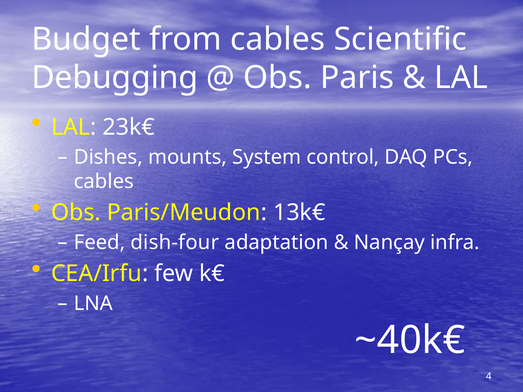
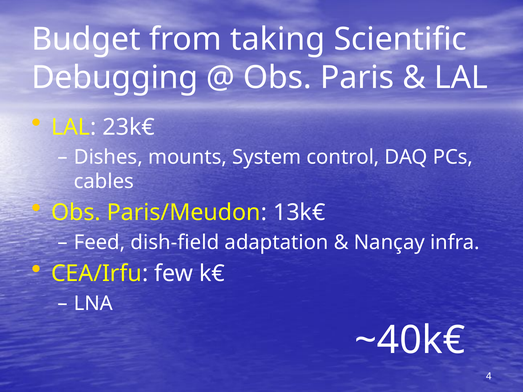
from cables: cables -> taking (278, 39)
dish-four: dish-four -> dish-field (175, 243)
